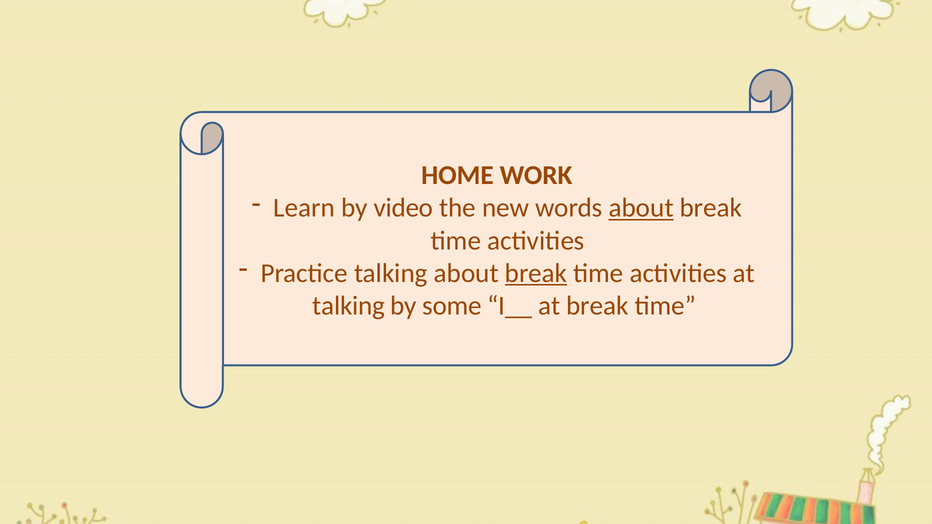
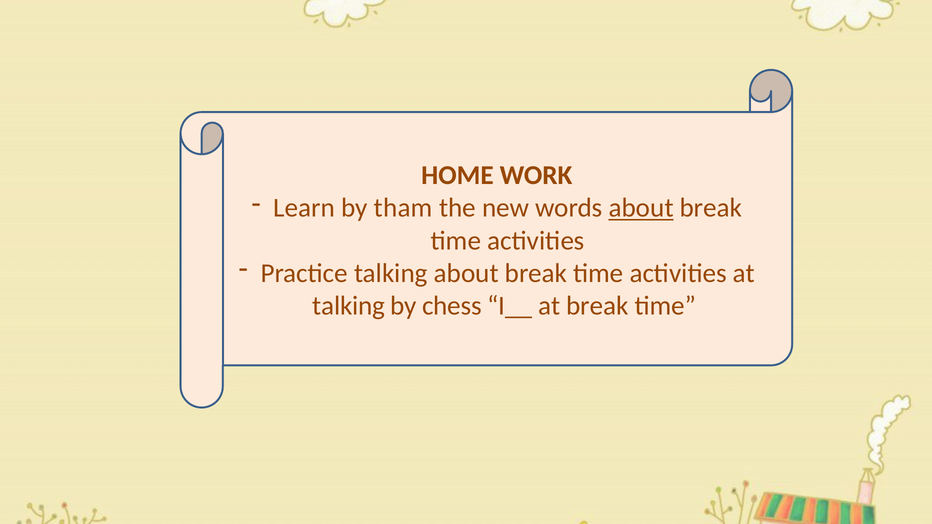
video: video -> tham (403, 208)
break underline: present -> none (536, 273)
some: some -> chess (452, 306)
